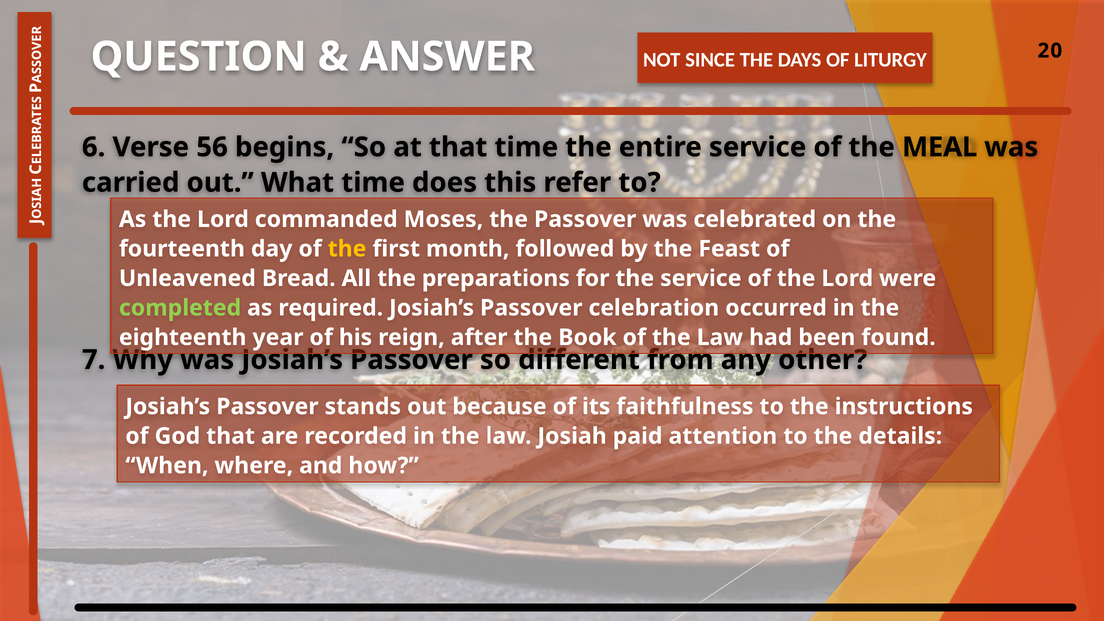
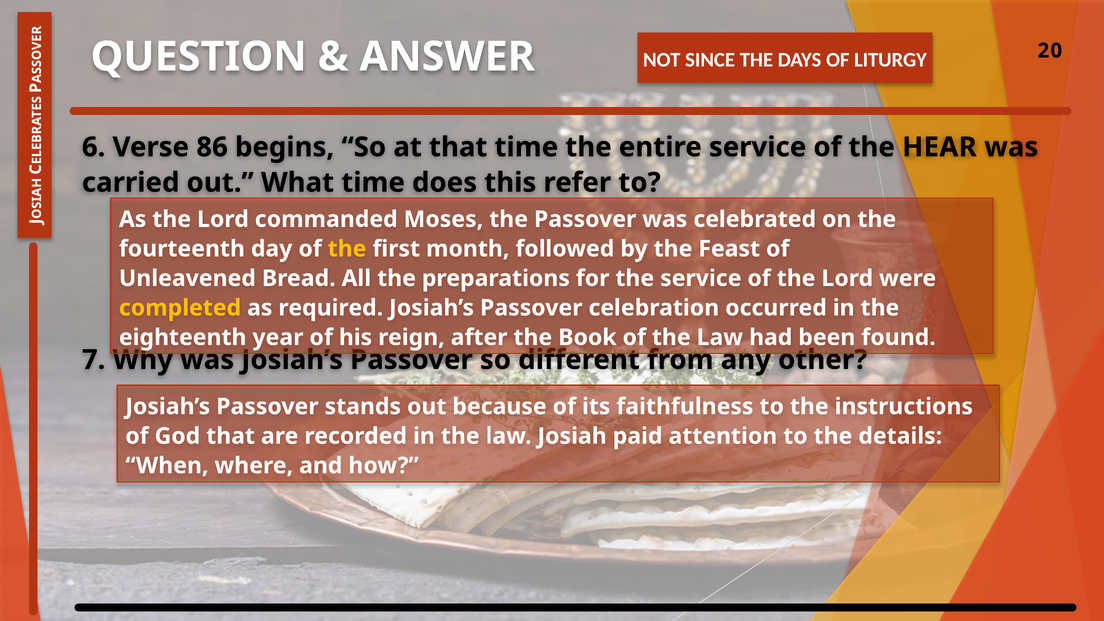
56: 56 -> 86 (212, 147)
MEAL: MEAL -> HEAR (939, 147)
completed colour: light green -> yellow (180, 308)
